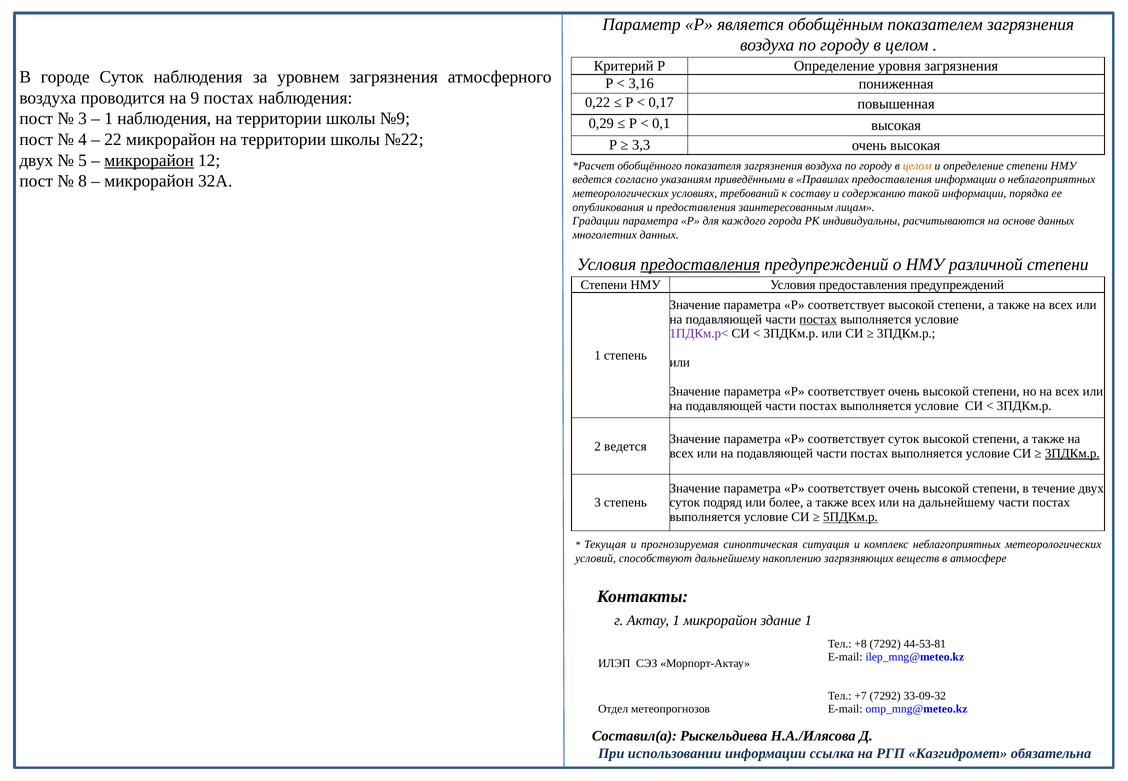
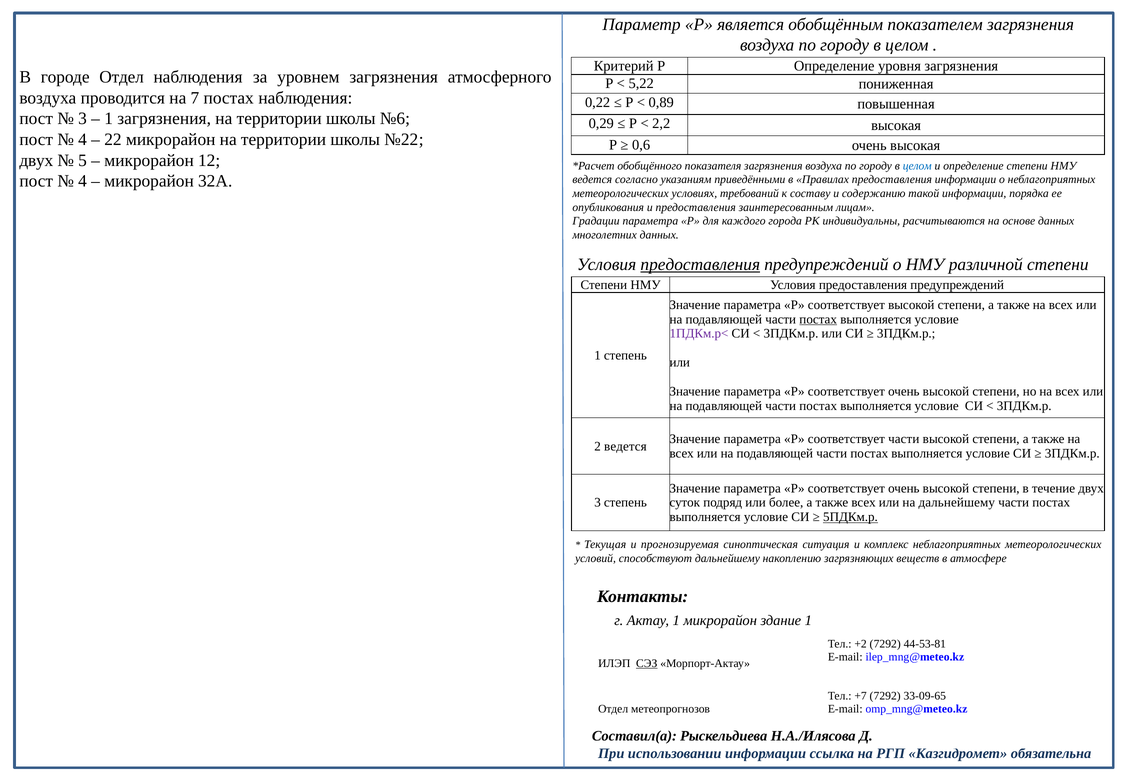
городе Суток: Суток -> Отдел (122, 77)
3,16: 3,16 -> 5,22 (641, 84)
9: 9 -> 7 (195, 98)
0,17: 0,17 -> 0,89 (661, 102)
1 наблюдения: наблюдения -> загрязнения (164, 119)
№9: №9 -> №6 (395, 119)
0,1: 0,1 -> 2,2 (661, 124)
3,3: 3,3 -> 0,6 (641, 145)
микрорайон underline: present -> none (149, 160)
целом colour: orange -> blue (917, 166)
8: 8 -> 4 (83, 181)
соответствует суток: суток -> части (904, 439)
3ПДКм.р underline: present -> none (1072, 453)
+8: +8 -> +2 (861, 644)
СЭЗ underline: none -> present (647, 663)
33-09-32: 33-09-32 -> 33-09-65 (925, 696)
